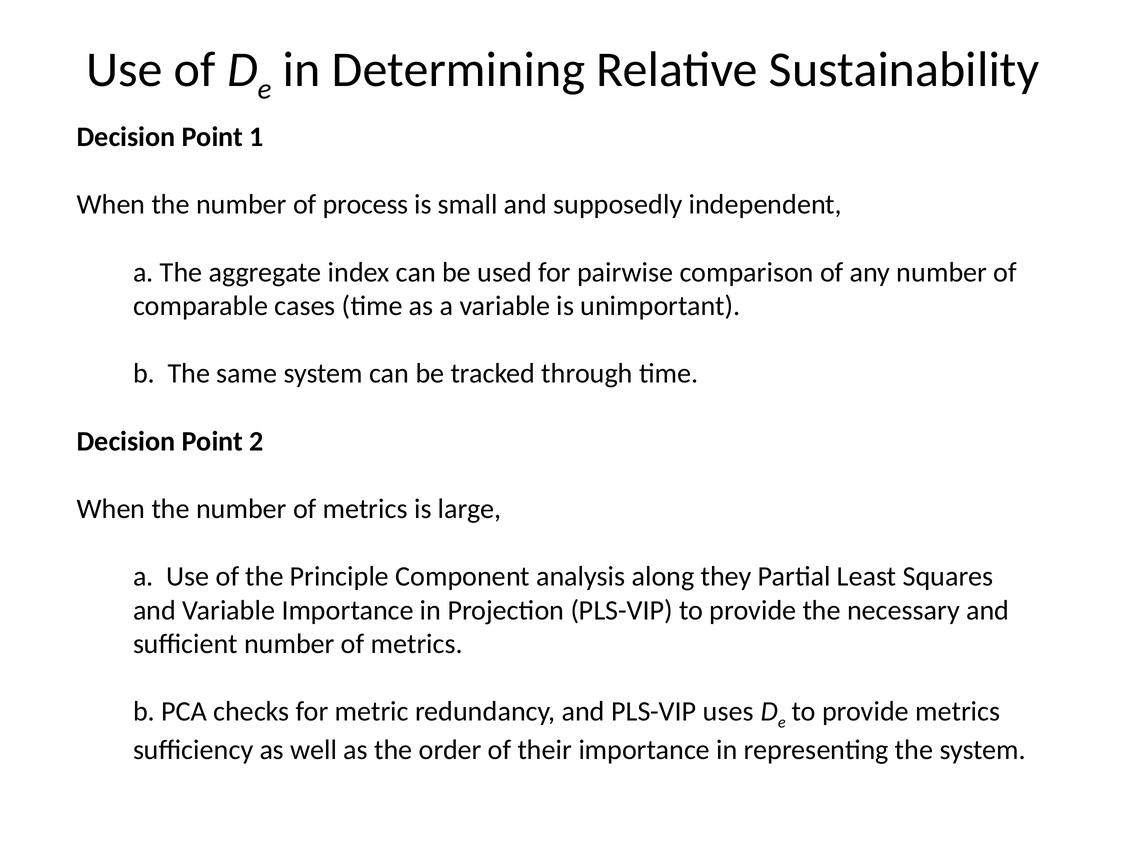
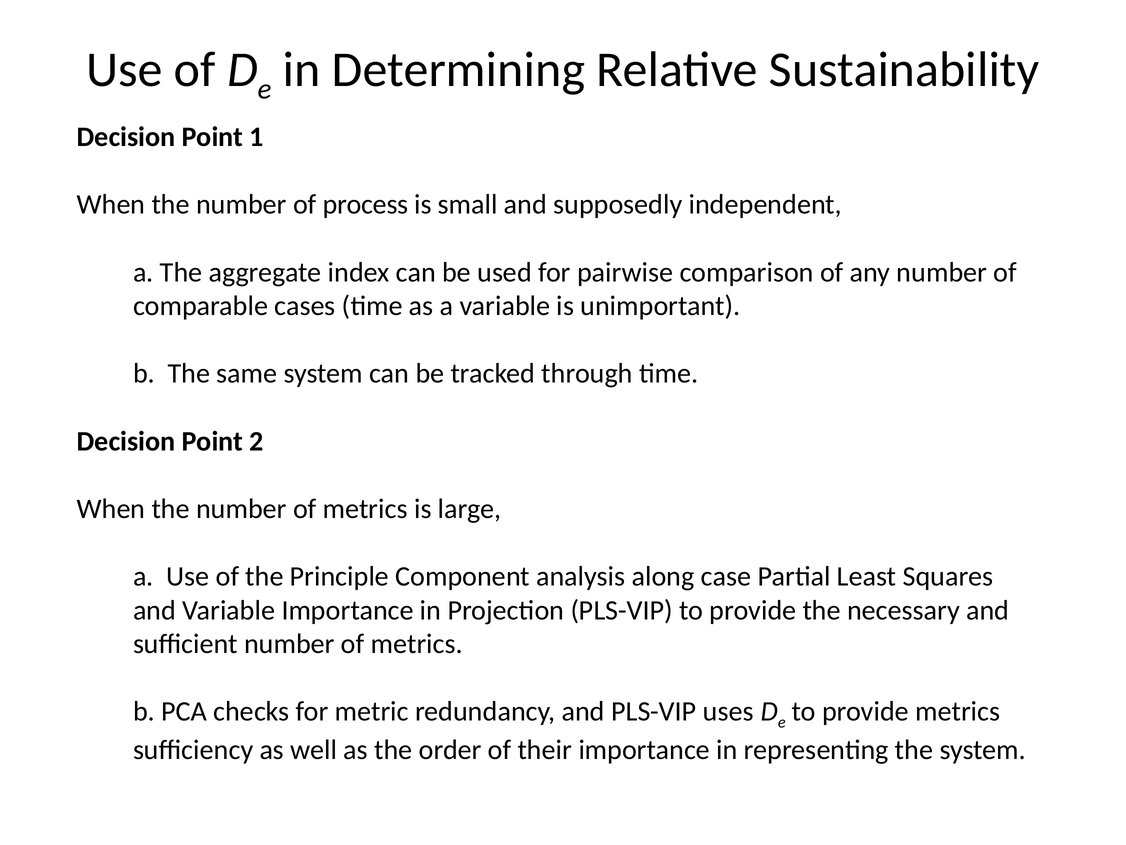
they: they -> case (726, 576)
